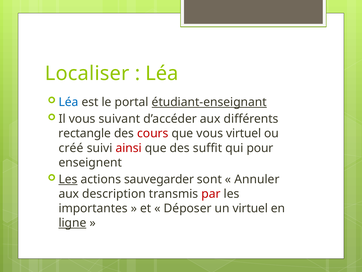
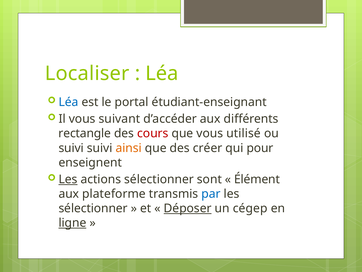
étudiant-enseignant underline: present -> none (209, 102)
vous virtuel: virtuel -> utilisé (244, 133)
créé: créé -> suivi (71, 148)
ainsi colour: red -> orange (129, 148)
suffit: suffit -> créer (208, 148)
actions sauvegarder: sauvegarder -> sélectionner (159, 179)
Annuler: Annuler -> Élément (257, 179)
description: description -> plateforme (114, 194)
par colour: red -> blue (211, 194)
importantes: importantes -> sélectionner (93, 208)
Déposer underline: none -> present (188, 208)
un virtuel: virtuel -> cégep (250, 208)
